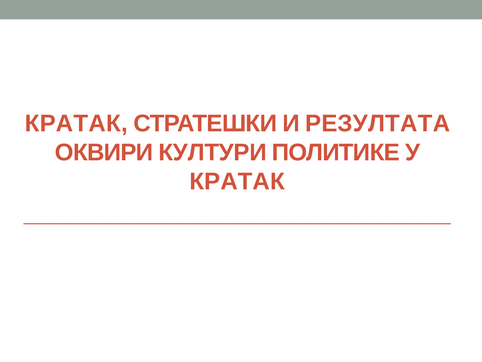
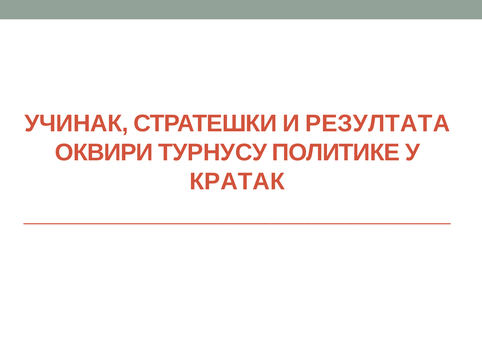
КРАТАК: КРАТАК -> УЧИНАК (77, 123)
КУЛТУРИ: КУЛТУРИ -> ТУРНУСУ (213, 152)
